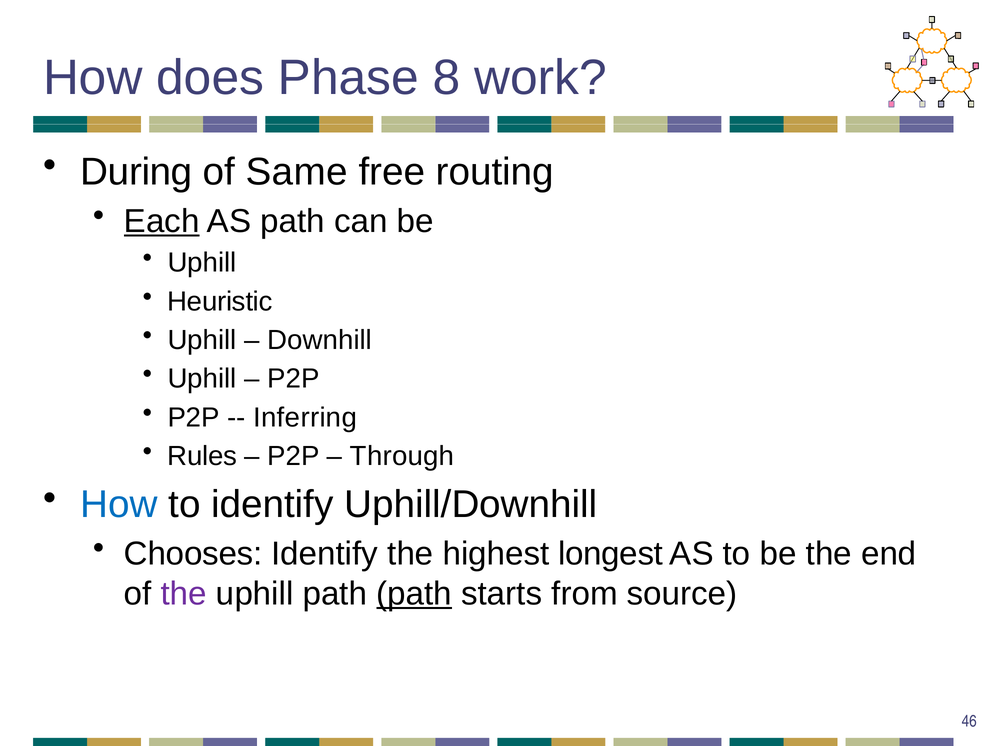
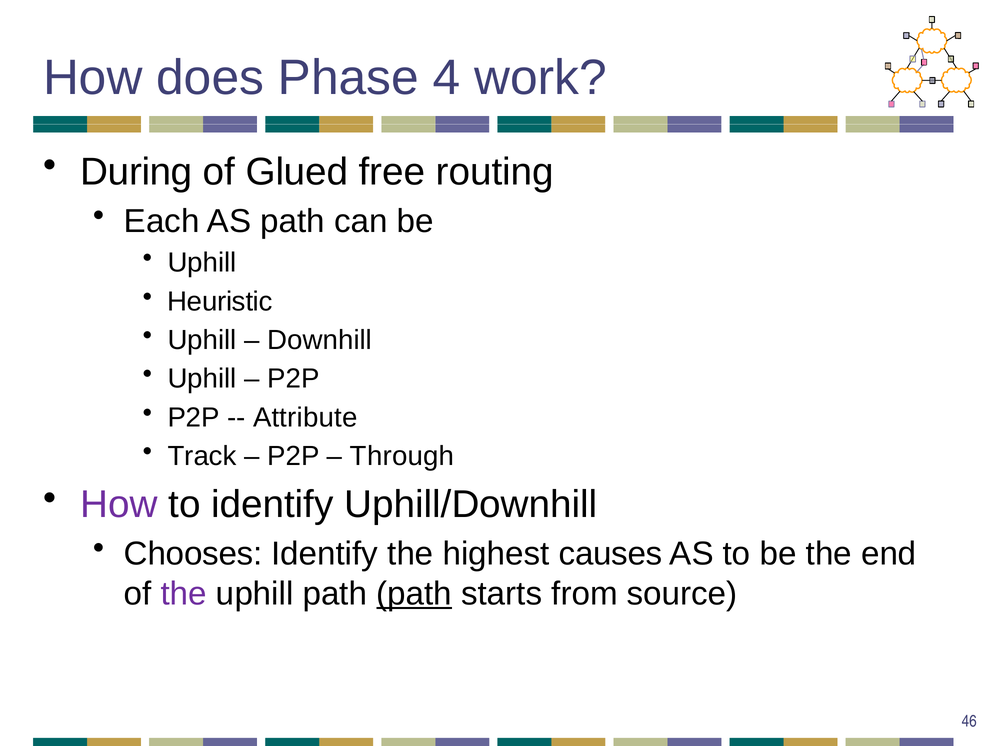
8: 8 -> 4 (447, 78)
Same: Same -> Glued (297, 172)
Each underline: present -> none (162, 221)
Inferring: Inferring -> Attribute (305, 418)
Rules: Rules -> Track (202, 456)
How colour: blue -> purple (119, 505)
longest: longest -> causes (611, 554)
